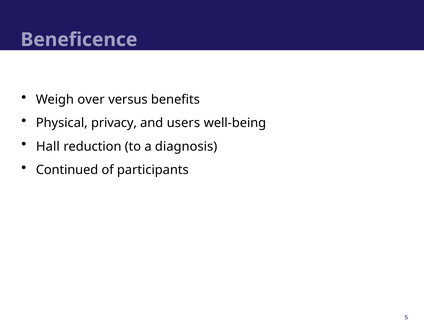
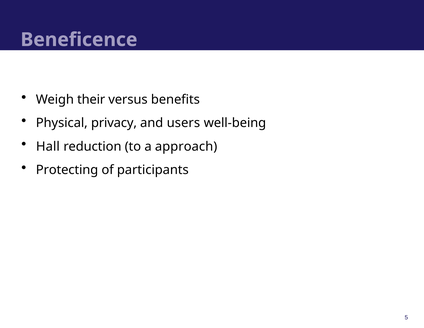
over: over -> their (91, 100)
diagnosis: diagnosis -> approach (186, 146)
Continued: Continued -> Protecting (67, 170)
